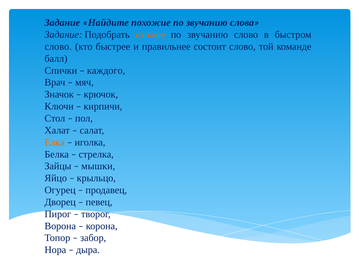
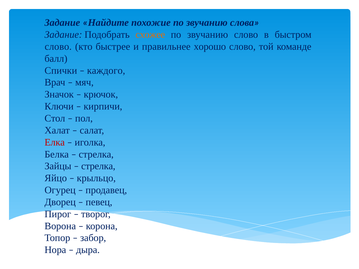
состоит: состоит -> хорошо (210, 47)
Елка colour: orange -> red (55, 142)
мышки: мышки -> стрелка (98, 166)
